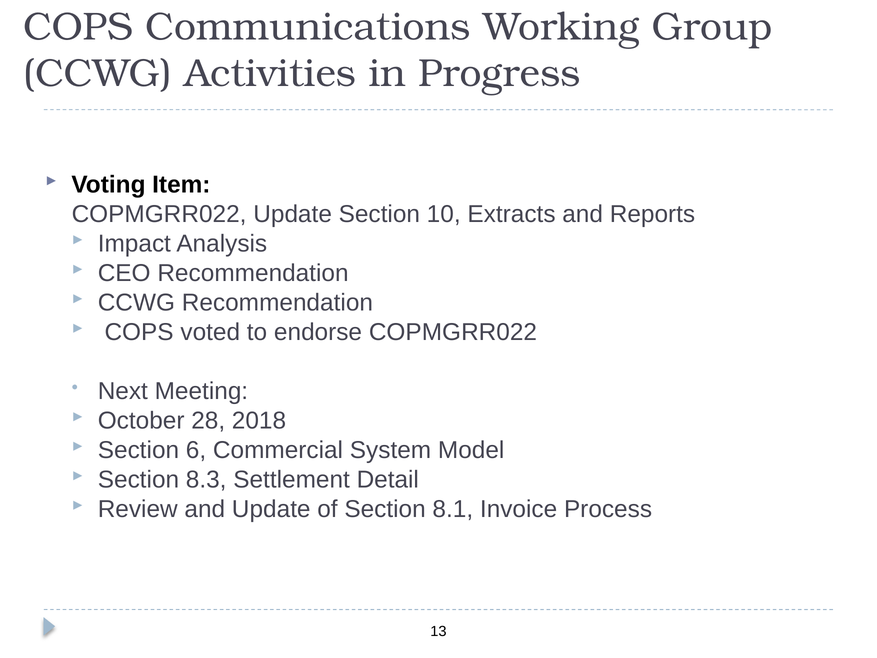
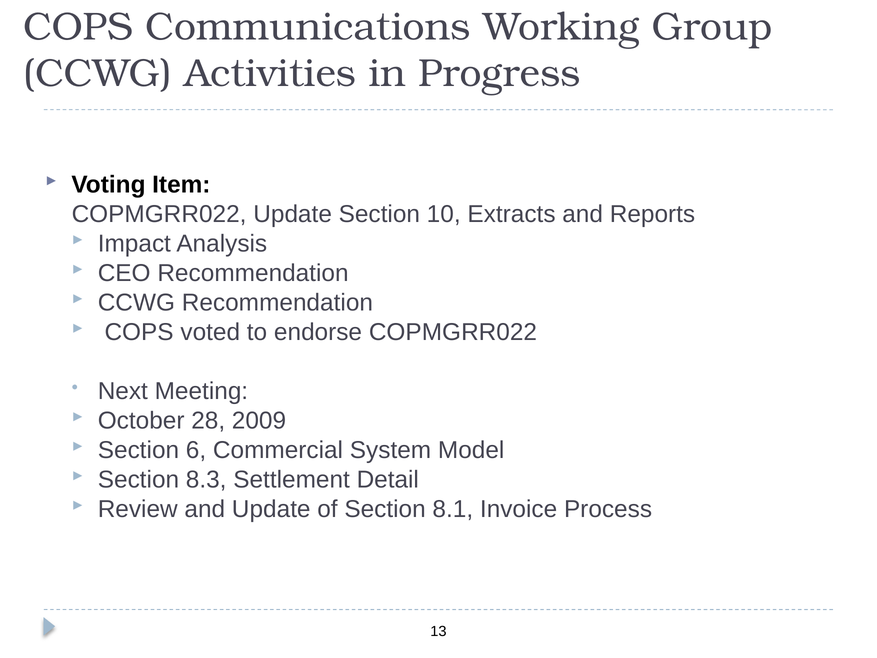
2018: 2018 -> 2009 (259, 420)
